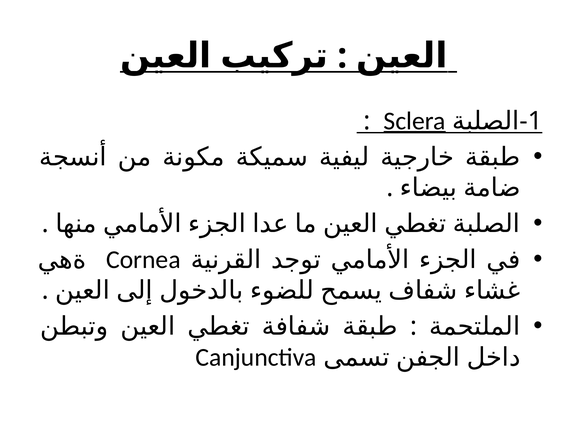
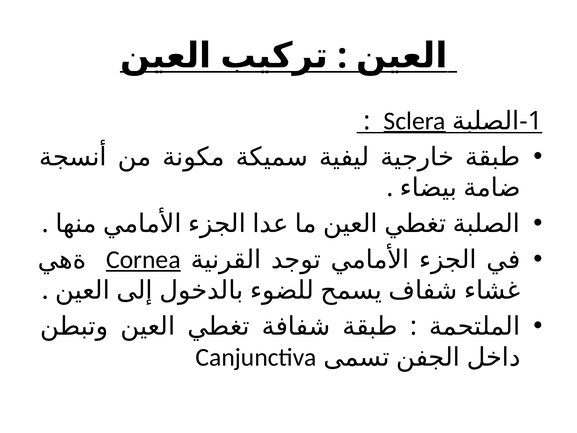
Cornea underline: none -> present (143, 260)
